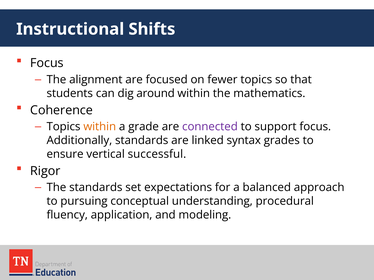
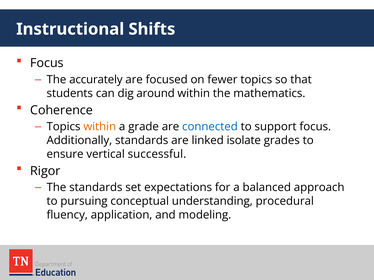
alignment: alignment -> accurately (96, 80)
connected colour: purple -> blue (210, 127)
syntax: syntax -> isolate (244, 141)
